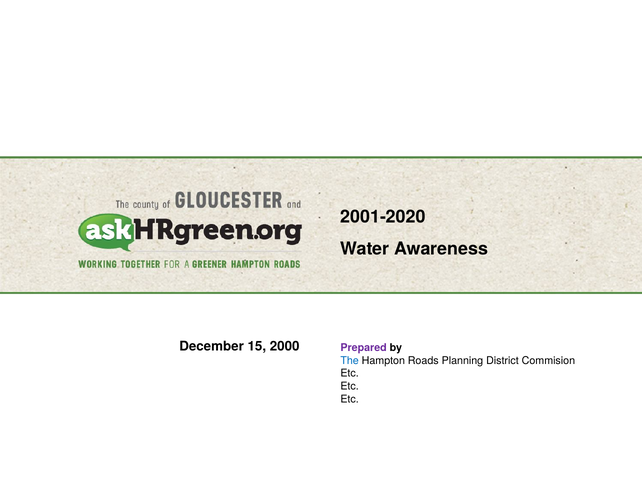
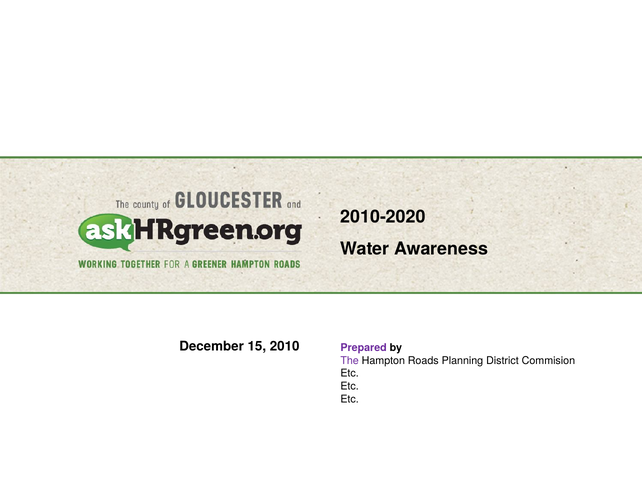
2001-2020: 2001-2020 -> 2010-2020 (383, 217)
2000: 2000 -> 2010 (285, 346)
The colour: blue -> purple (350, 360)
